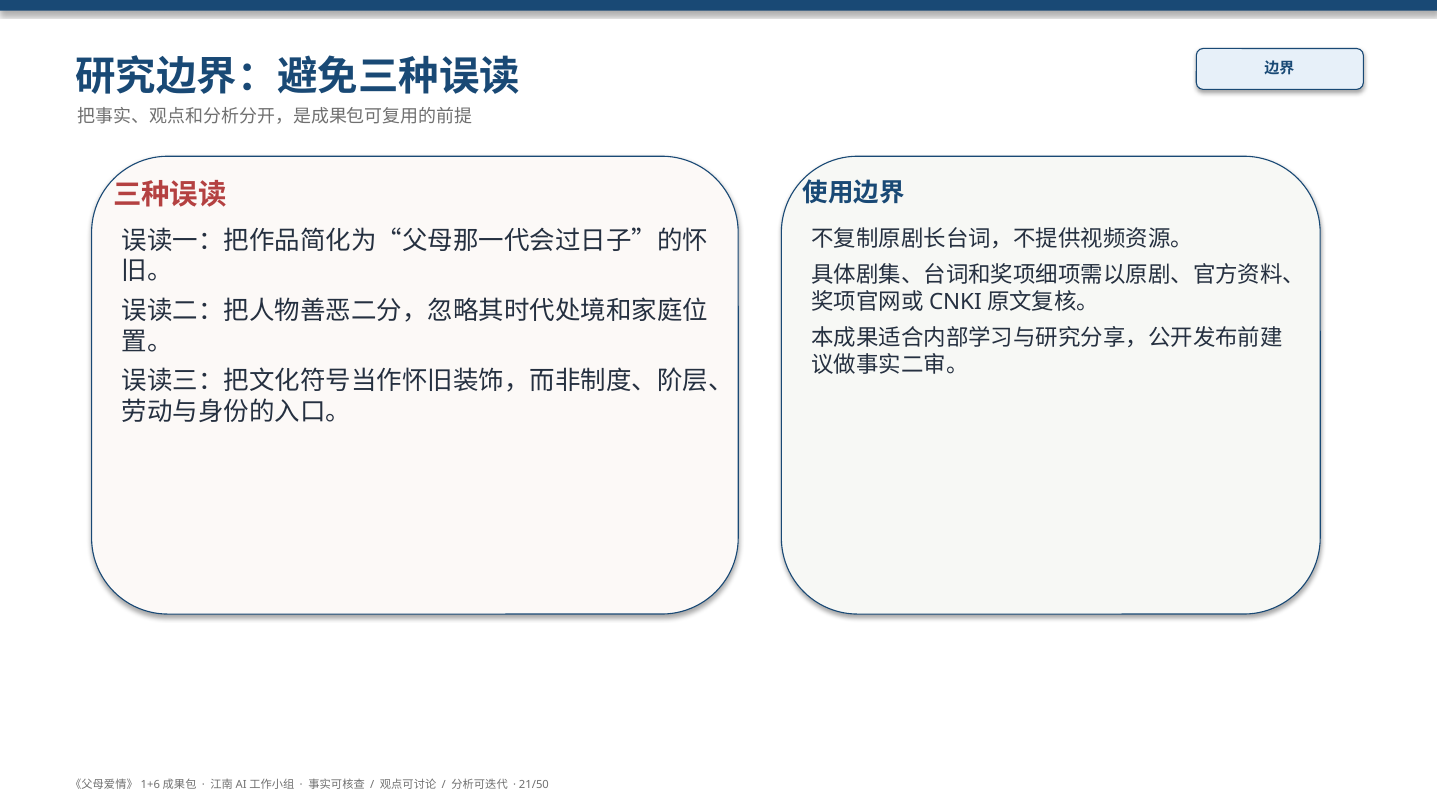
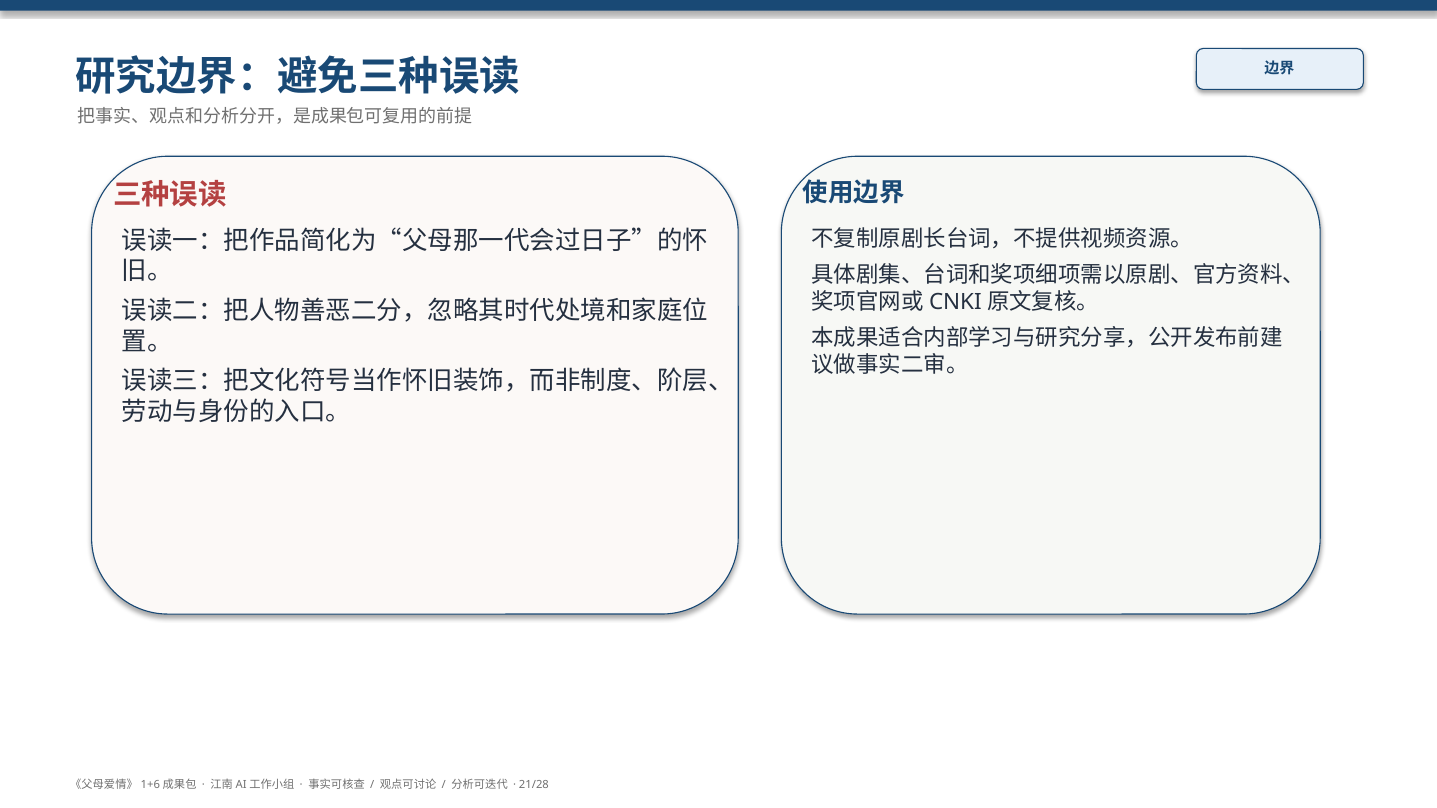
21/50: 21/50 -> 21/28 (534, 786)
